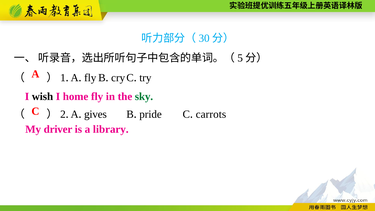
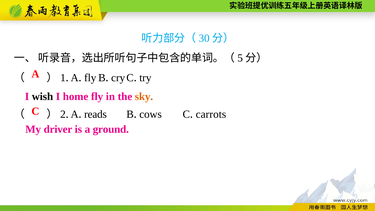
sky colour: green -> orange (144, 96)
gives: gives -> reads (95, 114)
pride: pride -> cows (151, 114)
library: library -> ground (111, 129)
